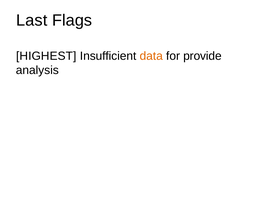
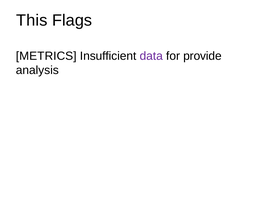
Last: Last -> This (32, 20)
HIGHEST: HIGHEST -> METRICS (46, 56)
data colour: orange -> purple (151, 56)
